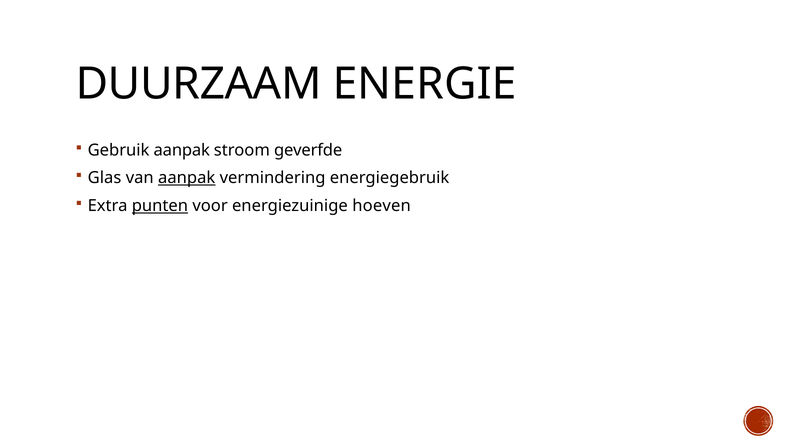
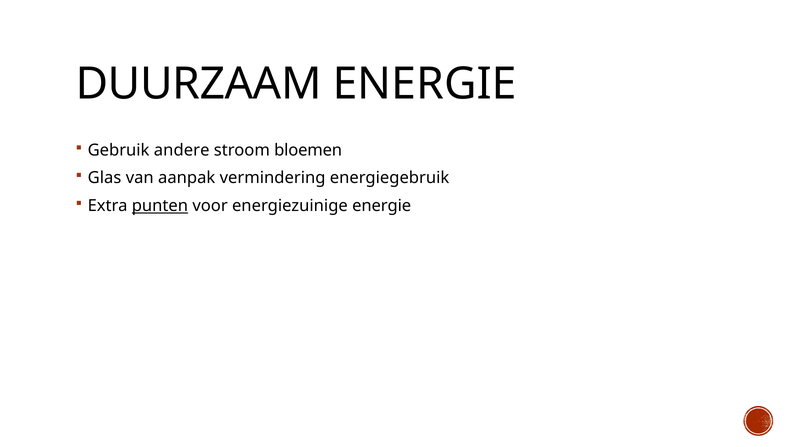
Gebruik aanpak: aanpak -> andere (182, 150)
geverfde: geverfde -> bloemen (308, 150)
aanpak underline: present -> none (187, 178)
energiezuinige hoeven: hoeven -> energie (382, 206)
